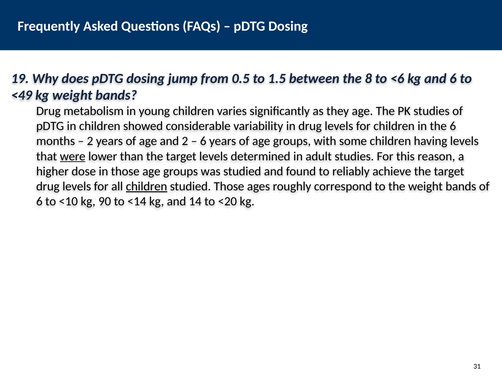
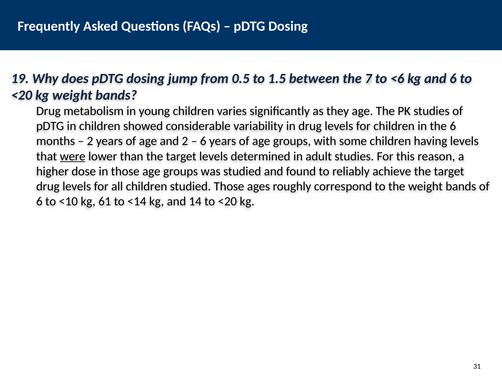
8: 8 -> 7 (368, 78)
<49: <49 -> <20 (22, 95)
children underline: present -> none (147, 186)
90: 90 -> 61 (105, 201)
